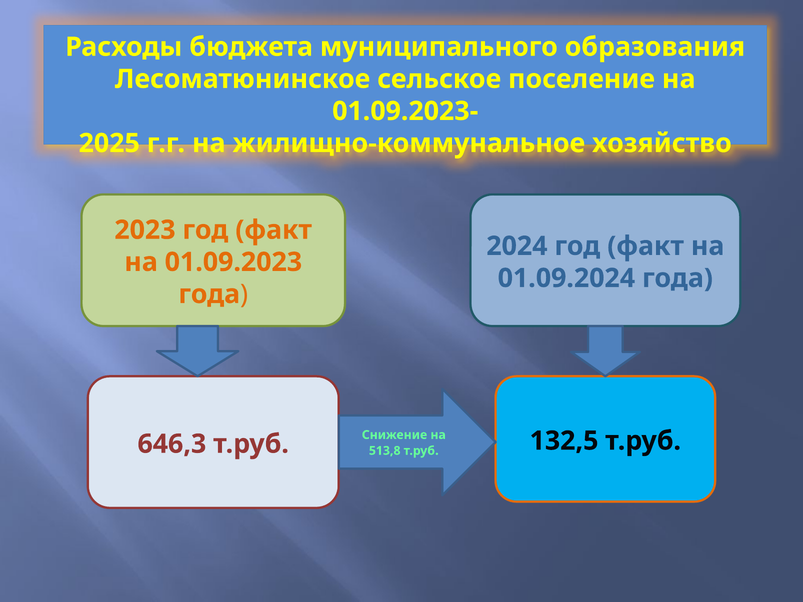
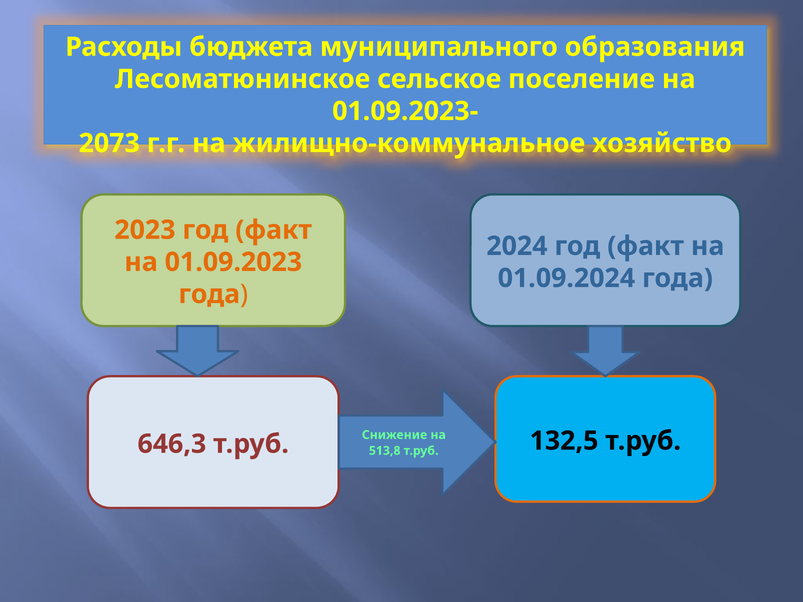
2025: 2025 -> 2073 (109, 143)
